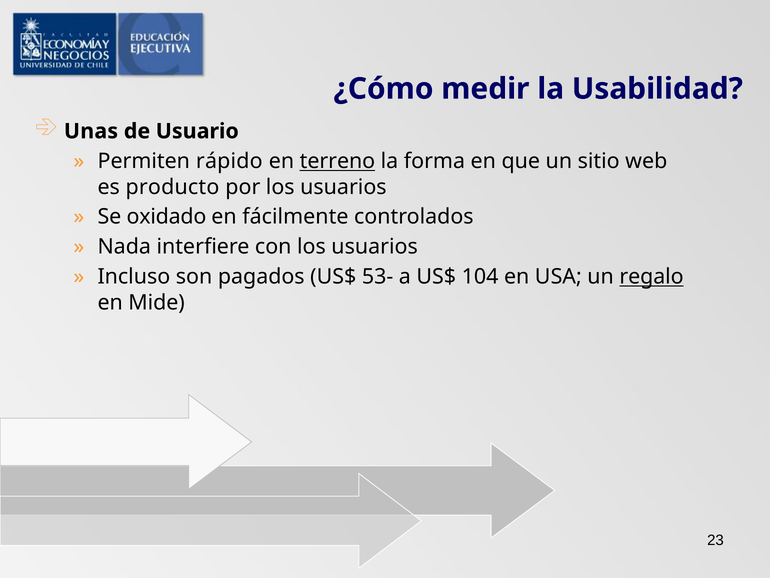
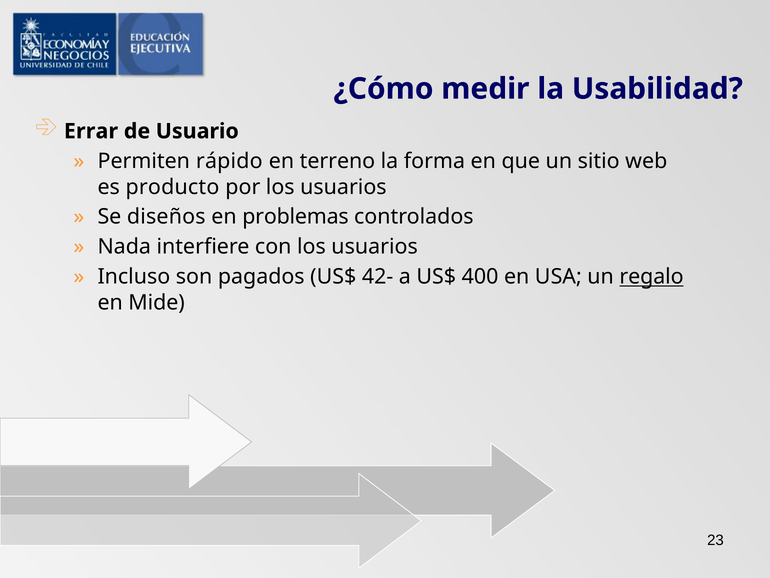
Unas: Unas -> Errar (91, 131)
terreno underline: present -> none (337, 161)
oxidado: oxidado -> diseños (166, 217)
fácilmente: fácilmente -> problemas (295, 217)
53-: 53- -> 42- (378, 277)
104: 104 -> 400 (480, 277)
